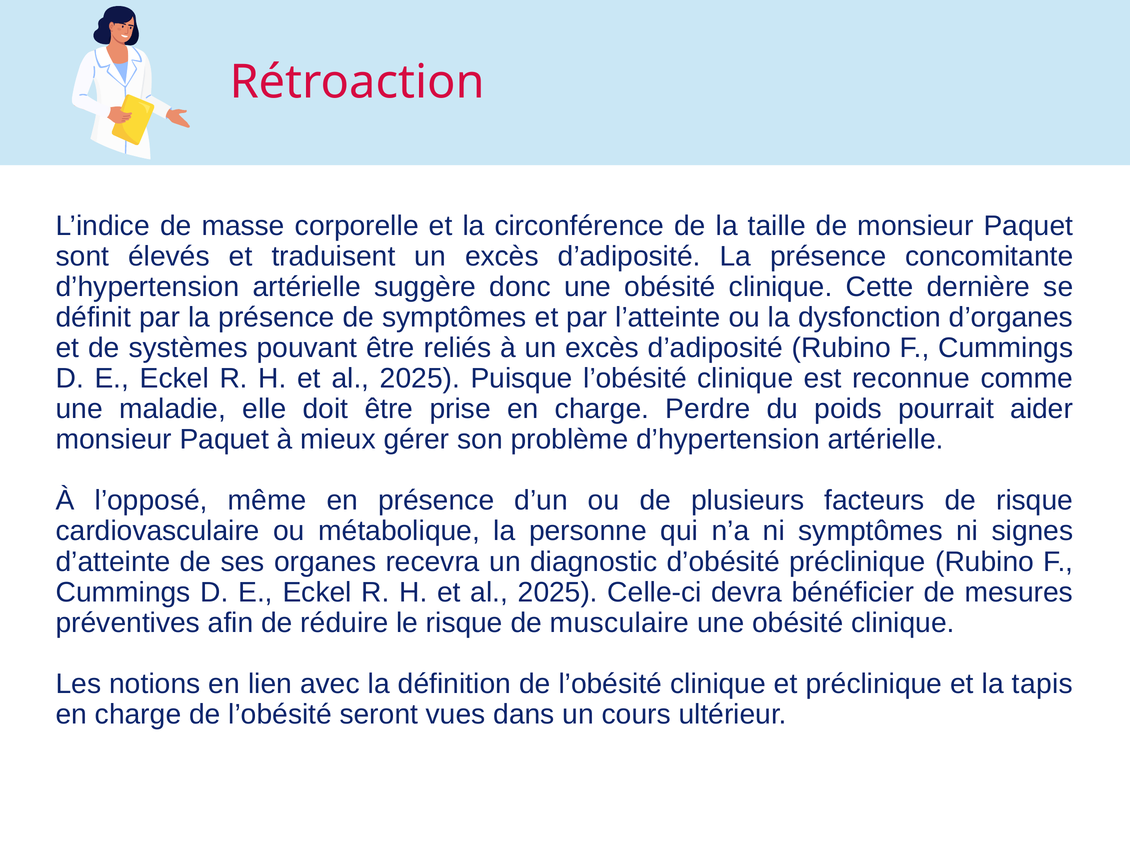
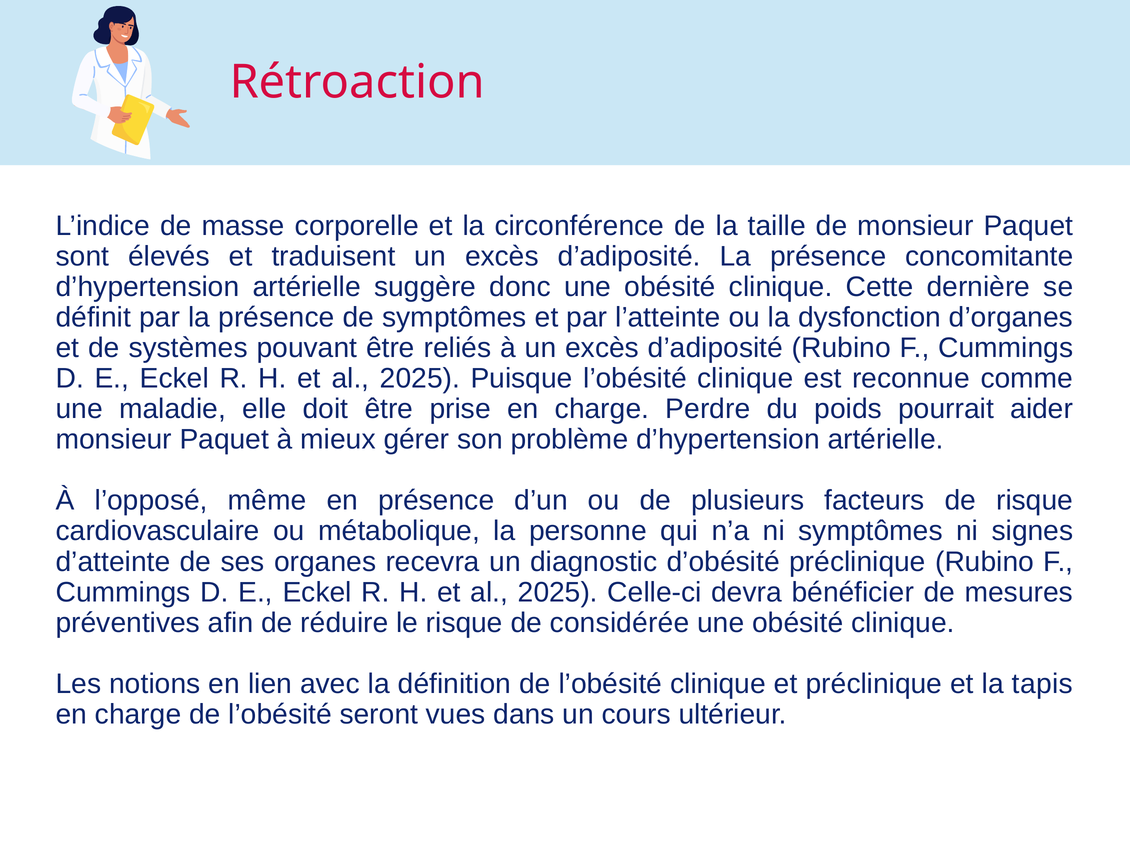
musculaire: musculaire -> considérée (620, 622)
